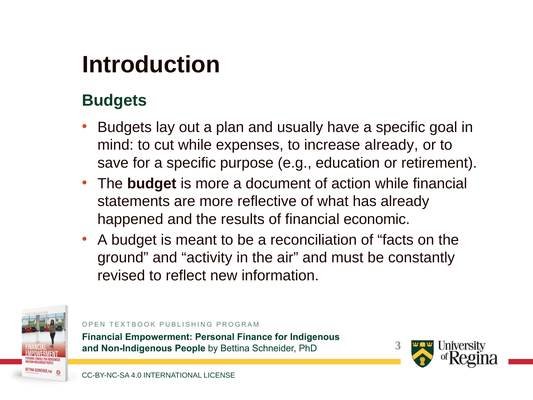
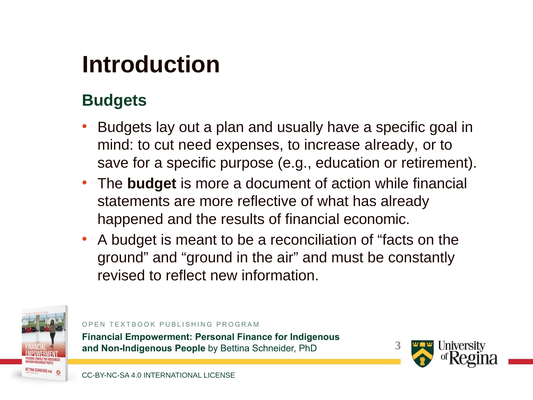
cut while: while -> need (195, 145)
and activity: activity -> ground (207, 258)
